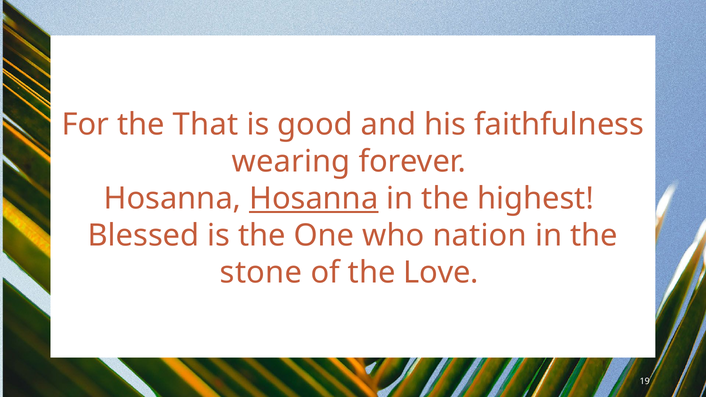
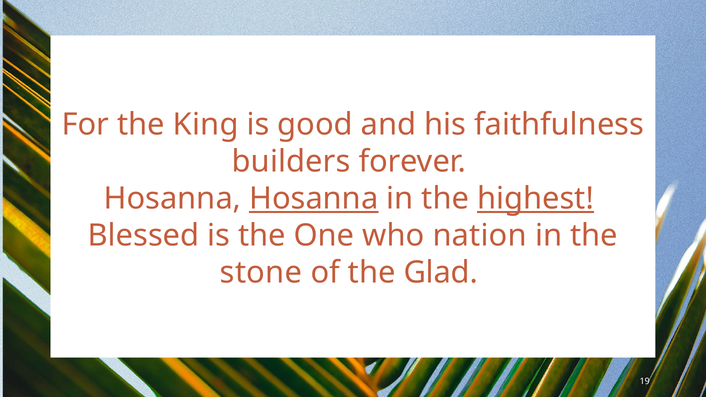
That: That -> King (206, 125)
wearing: wearing -> builders (291, 162)
highest underline: none -> present (536, 199)
Love: Love -> Glad (441, 273)
